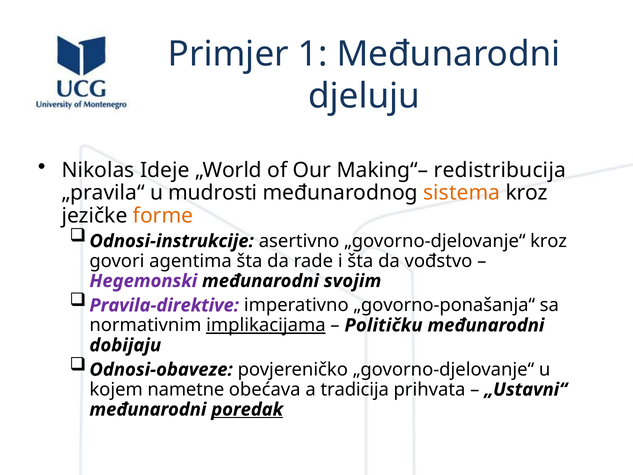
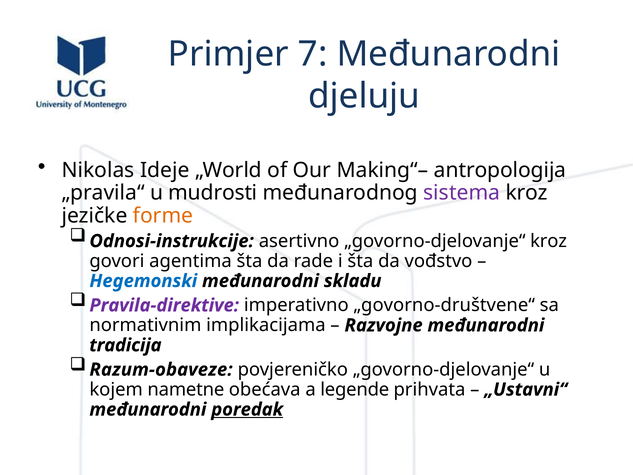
1: 1 -> 7 (313, 54)
redistribucija: redistribucija -> antropologija (500, 170)
sistema colour: orange -> purple (462, 193)
Hegemonski colour: purple -> blue (143, 281)
svojim: svojim -> skladu (353, 281)
„govorno-ponašanja“: „govorno-ponašanja“ -> „govorno-društvene“ (444, 305)
implikacijama underline: present -> none (266, 325)
Političku: Političku -> Razvojne (384, 325)
dobijaju: dobijaju -> tradicija (125, 345)
Odnosi-obaveze: Odnosi-obaveze -> Razum-obaveze (161, 369)
tradicija: tradicija -> legende (355, 389)
